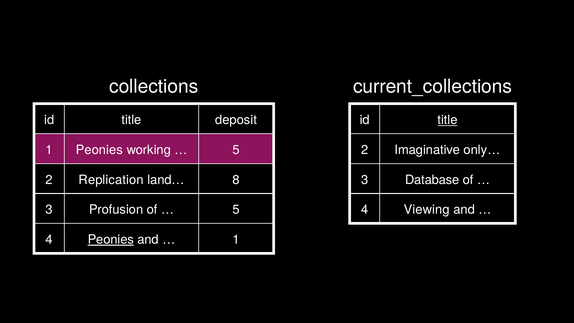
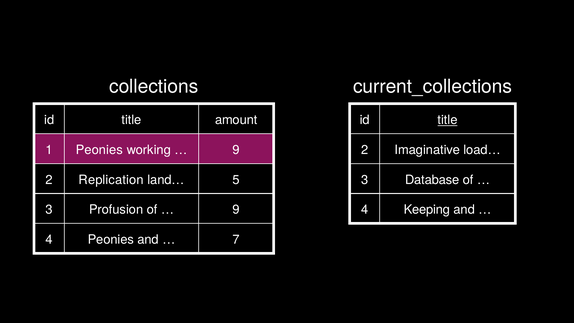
deposit: deposit -> amount (236, 120)
5: 5 -> 9 (236, 150)
only…: only… -> load… (482, 150)
8: 8 -> 5 (236, 180)
5: 5 -> 9 (236, 210)
Viewing: Viewing -> Keeping (427, 210)
Peonies underline: present -> none (111, 240)
1: 1 -> 7 (236, 240)
